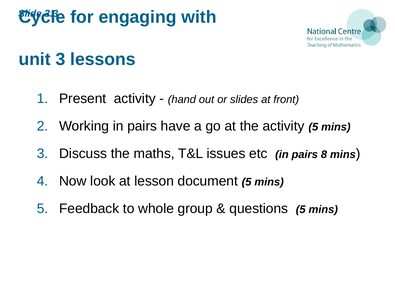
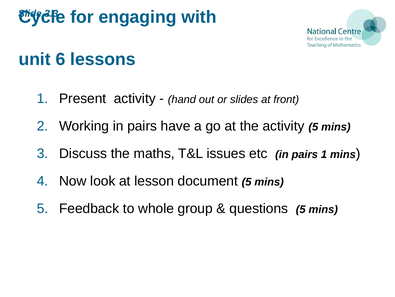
unit 3: 3 -> 6 (60, 59)
pairs 8: 8 -> 1 (324, 154)
